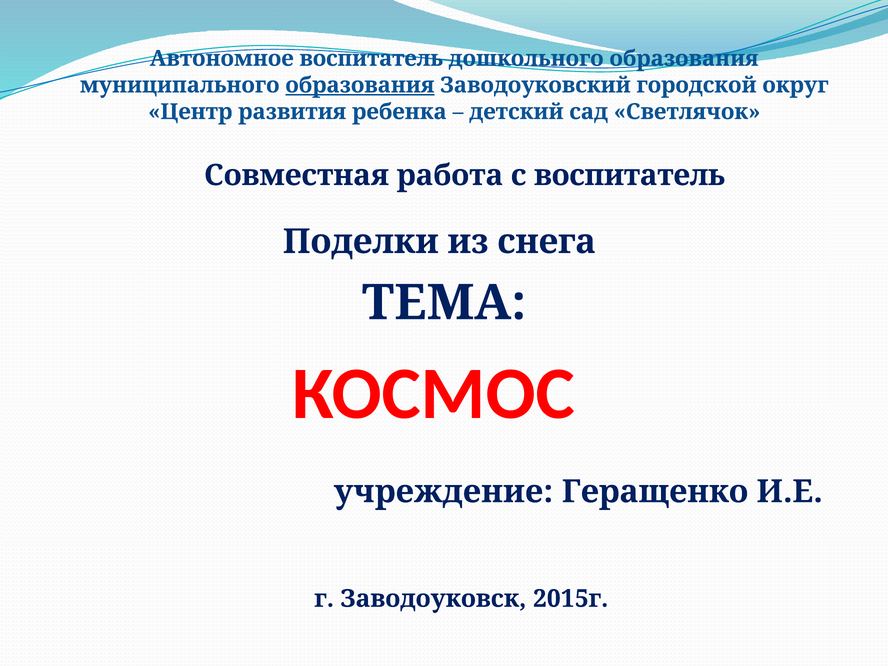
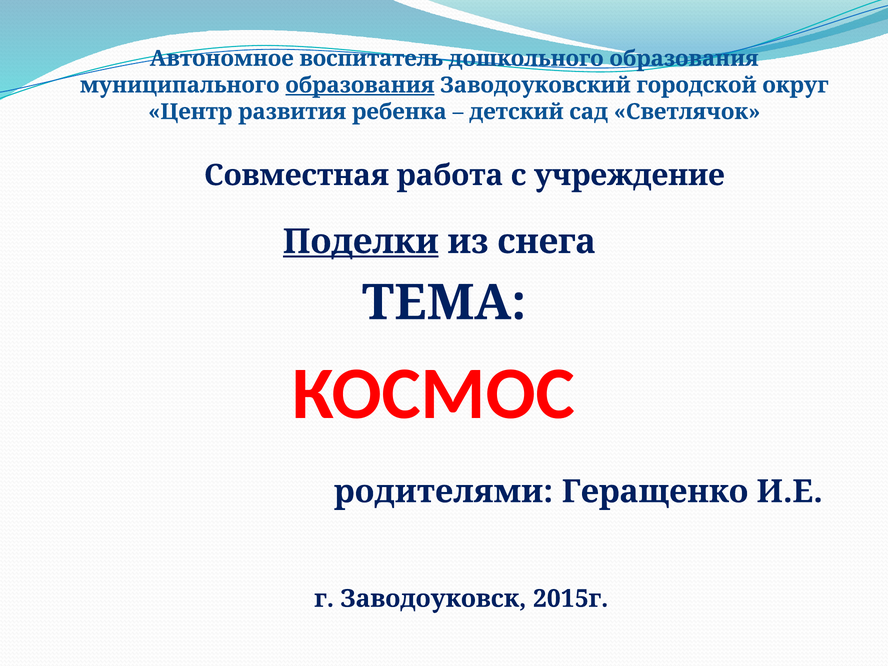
с воспитатель: воспитатель -> учреждение (629, 175)
Поделки underline: none -> present (361, 242)
учреждение: учреждение -> родителями (443, 492)
